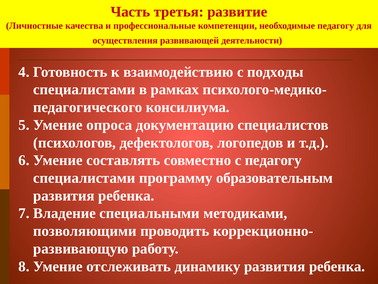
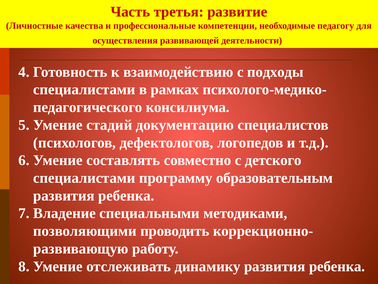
опроса: опроса -> стадий (109, 125)
с педагогу: педагогу -> детского (273, 160)
